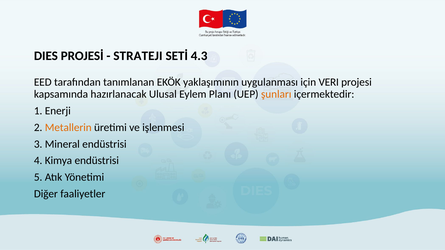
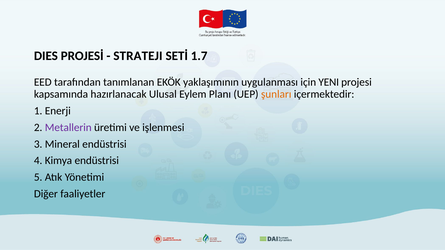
4.3: 4.3 -> 1.7 (199, 56)
VERI: VERI -> YENI (329, 82)
Metallerin colour: orange -> purple (68, 128)
